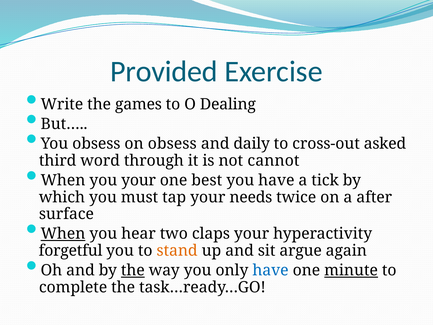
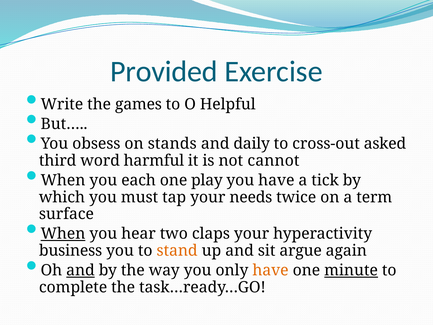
Dealing: Dealing -> Helpful (228, 104)
on obsess: obsess -> stands (172, 144)
through: through -> harmful (154, 160)
you your: your -> each (139, 180)
best: best -> play (207, 180)
after: after -> term (374, 197)
forgetful: forgetful -> business (71, 250)
and underline: none -> present (80, 270)
the underline: present -> none (133, 270)
have colour: blue -> orange (271, 270)
